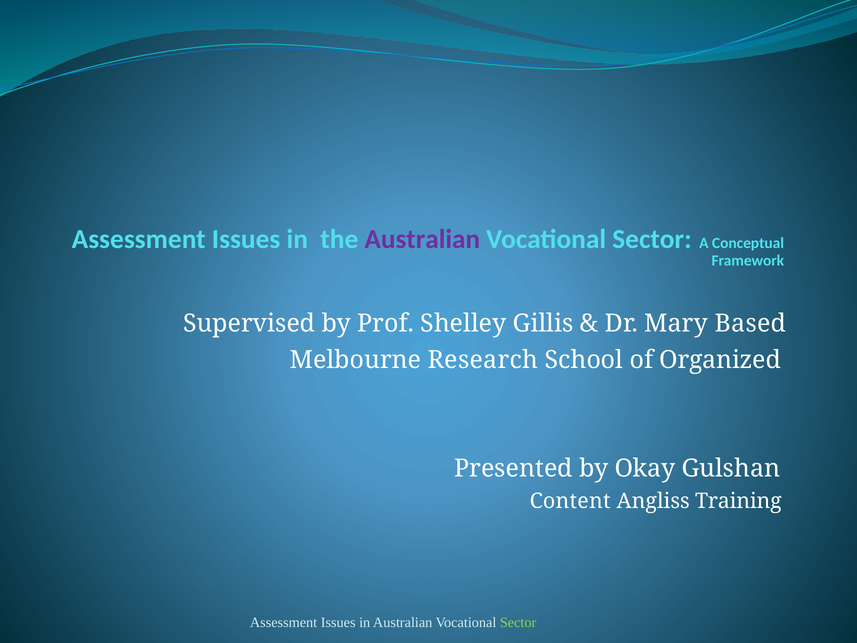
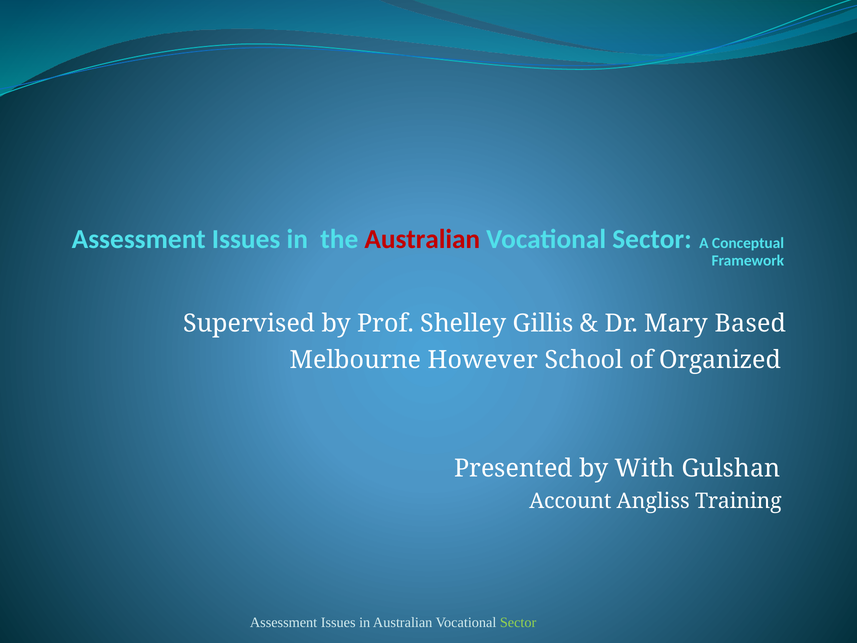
Australian colour: purple -> red (422, 239)
Research: Research -> However (483, 360)
Okay: Okay -> With (645, 468)
Content: Content -> Account (570, 501)
